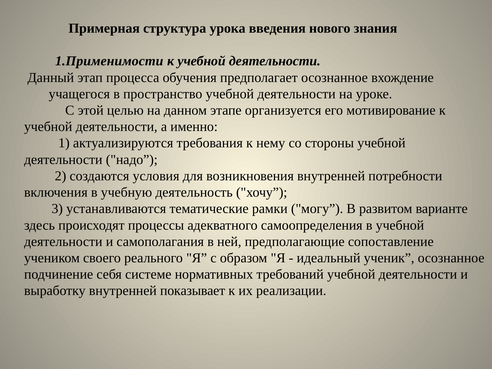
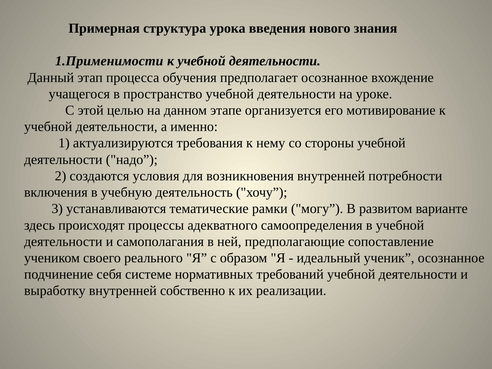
показывает: показывает -> собственно (193, 291)
